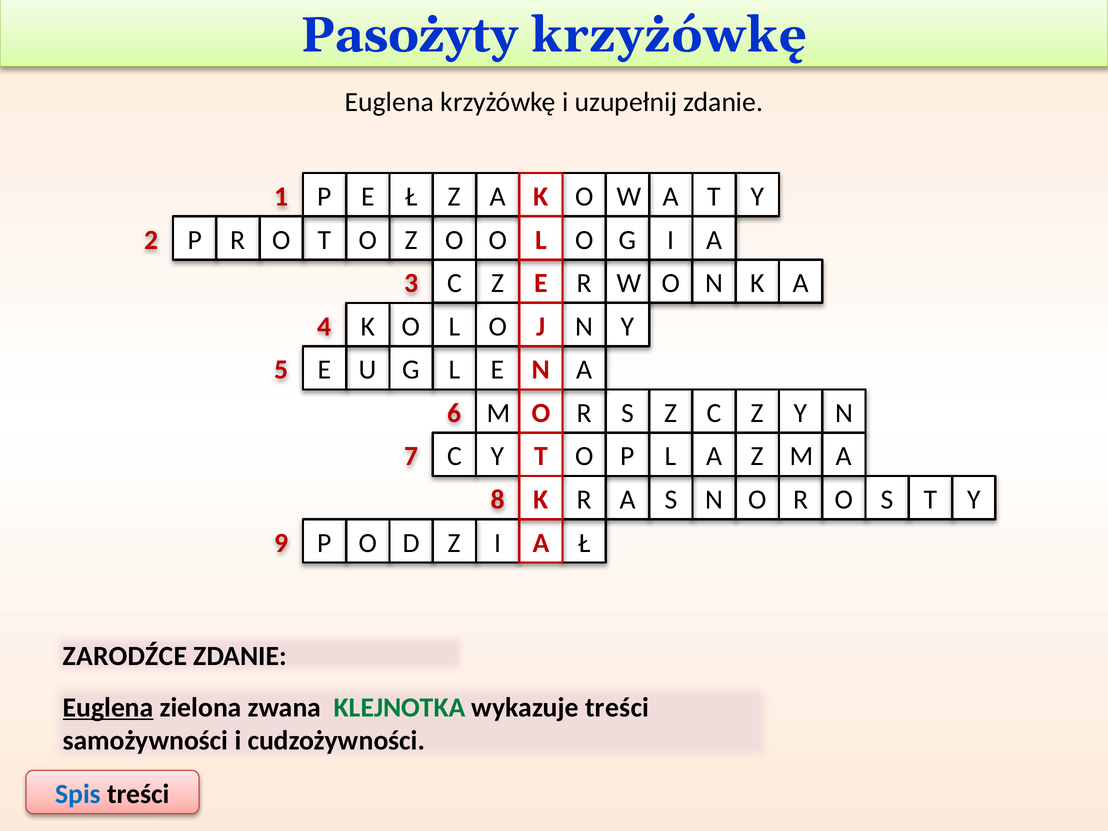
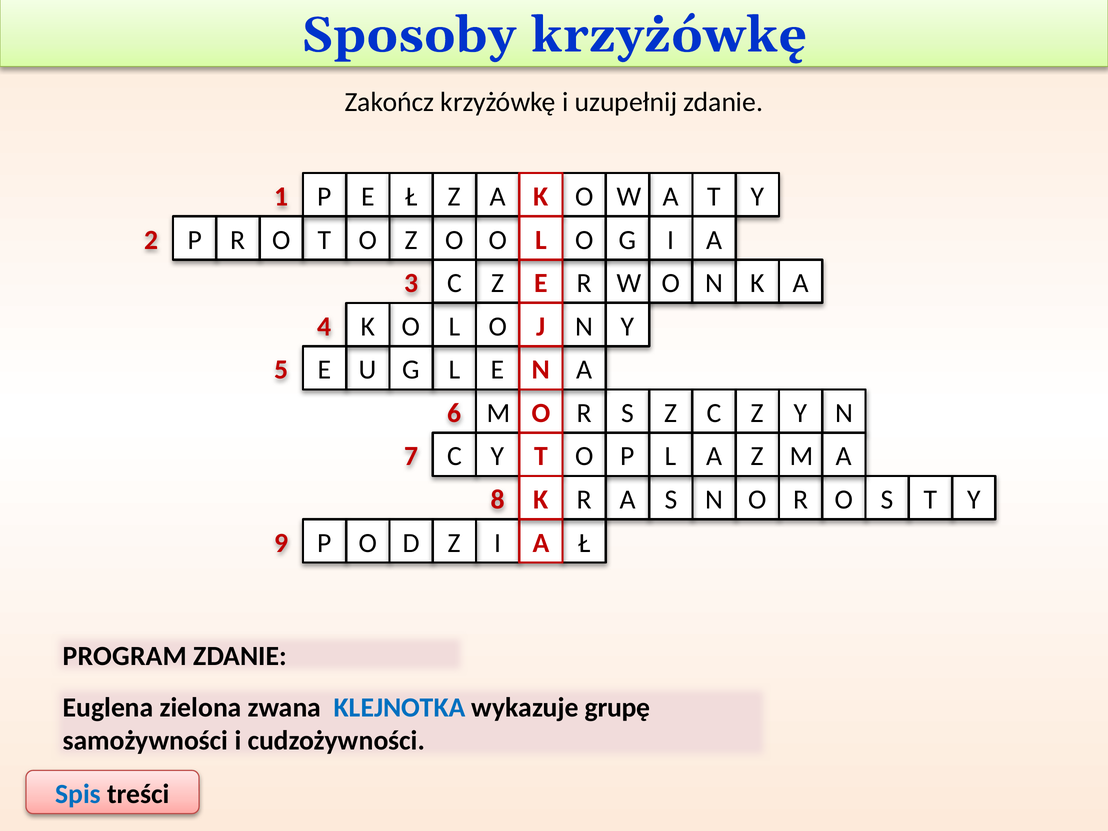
Pasożyty: Pasożyty -> Sposoby (409, 35)
Euglena: Euglena -> Zakończ (389, 102)
ZARODŹCE: ZARODŹCE -> PROGRAM (125, 656)
Euglena underline: present -> none (108, 707)
KLEJNOTKA colour: green -> blue (400, 707)
wykazuje treści: treści -> grupę (617, 707)
